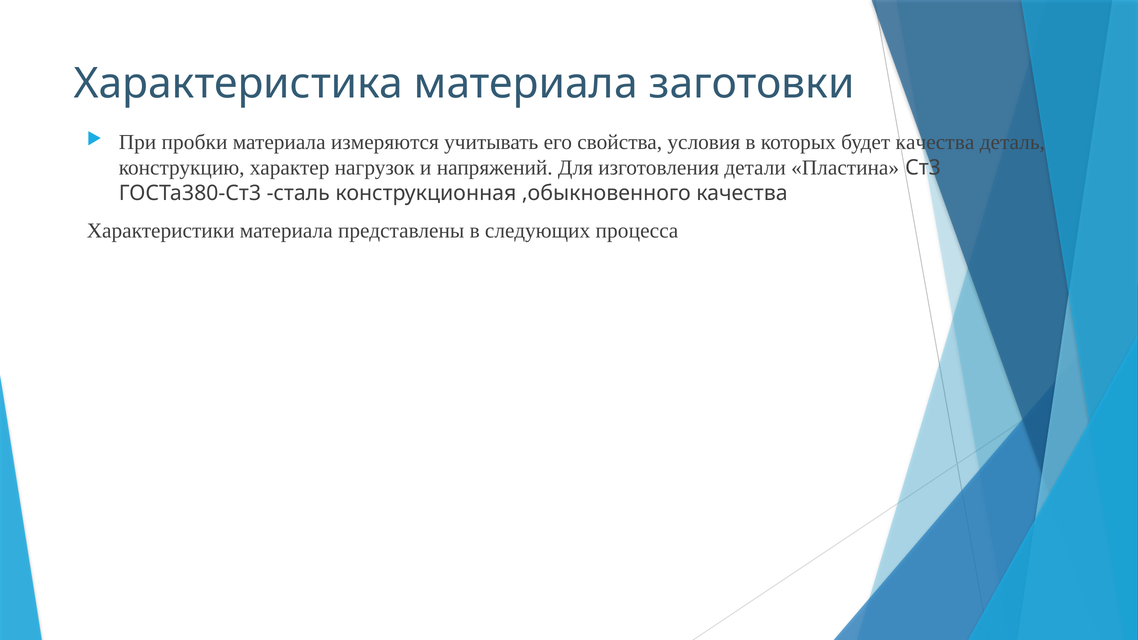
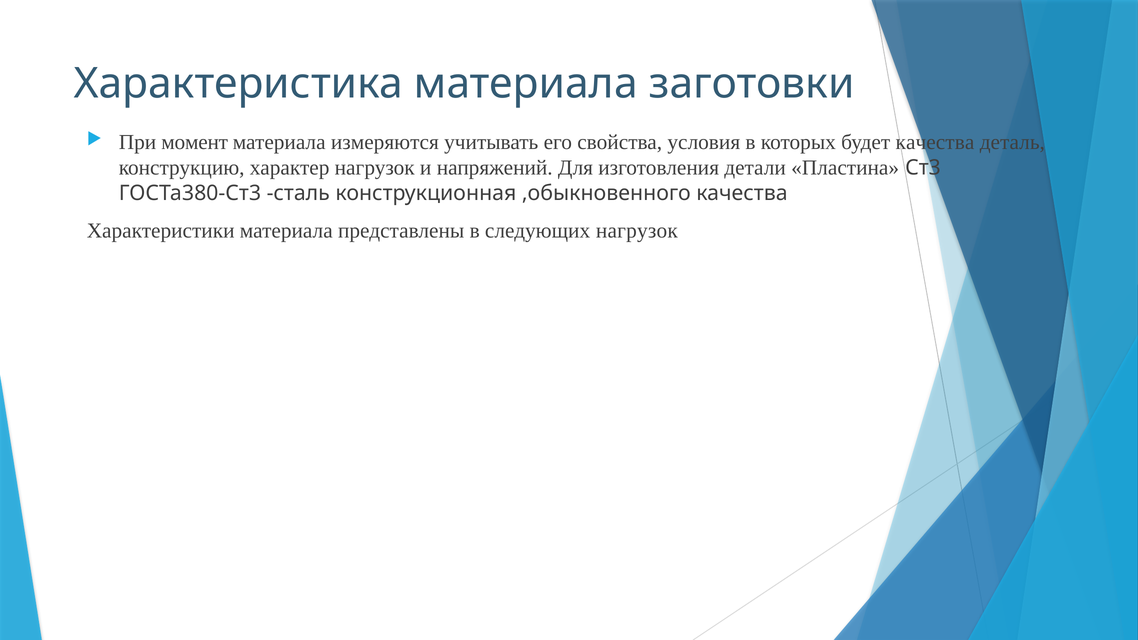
пробки: пробки -> момент (195, 142)
следующих процесса: процесса -> нагрузок (637, 231)
